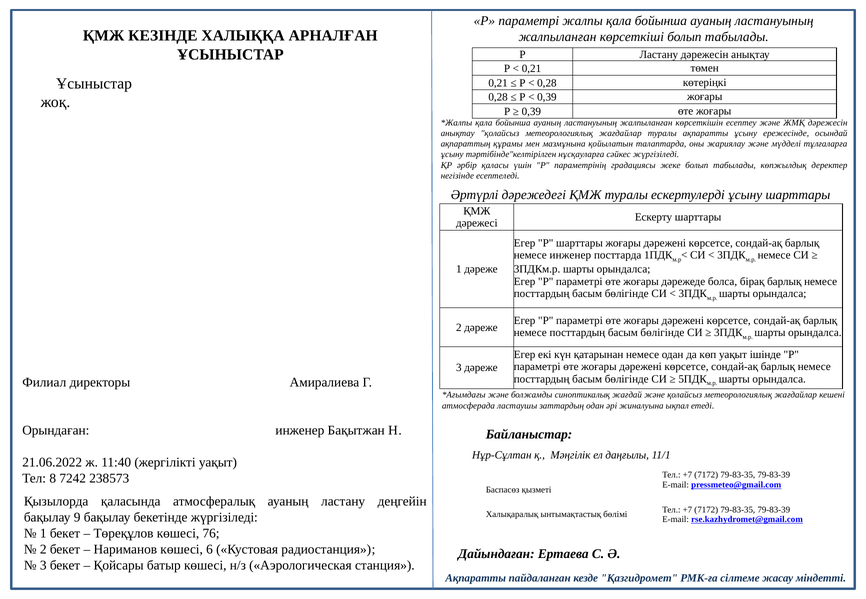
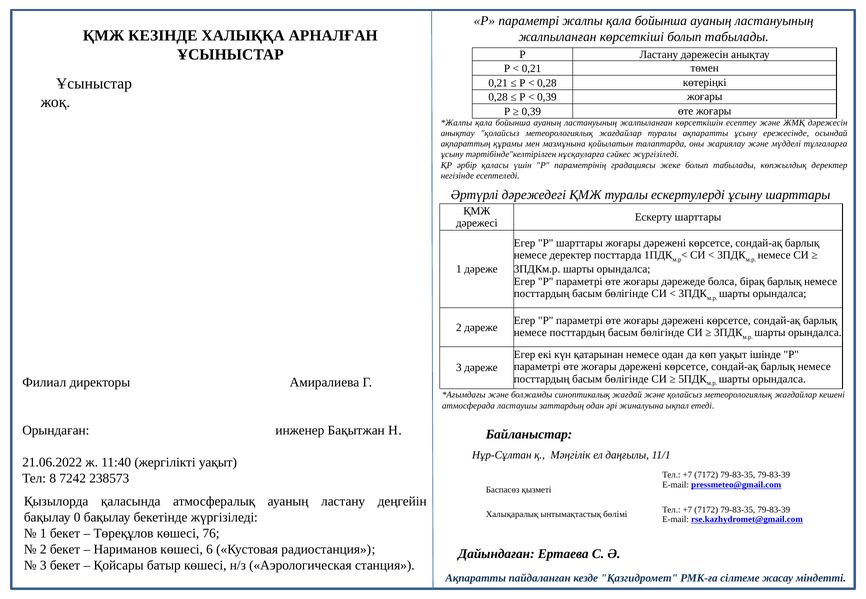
немесе инженер: инженер -> деректер (570, 255)
9: 9 -> 0 (77, 518)
